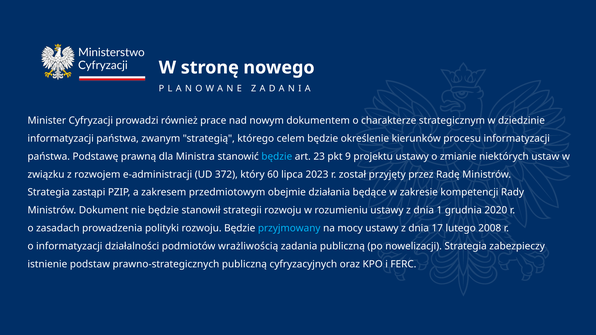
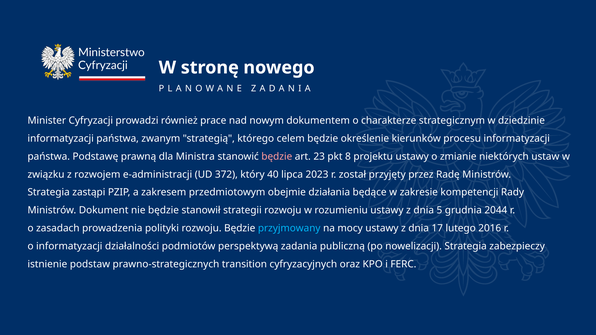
będzie colour: light blue -> pink (277, 157)
9: 9 -> 8 (348, 157)
60: 60 -> 40 (273, 175)
1: 1 -> 5 (439, 210)
2020: 2020 -> 2044 (496, 210)
2008: 2008 -> 2016 (490, 228)
wrażliwością: wrażliwością -> perspektywą (248, 246)
prawno-strategicznych publiczną: publiczną -> transition (244, 264)
